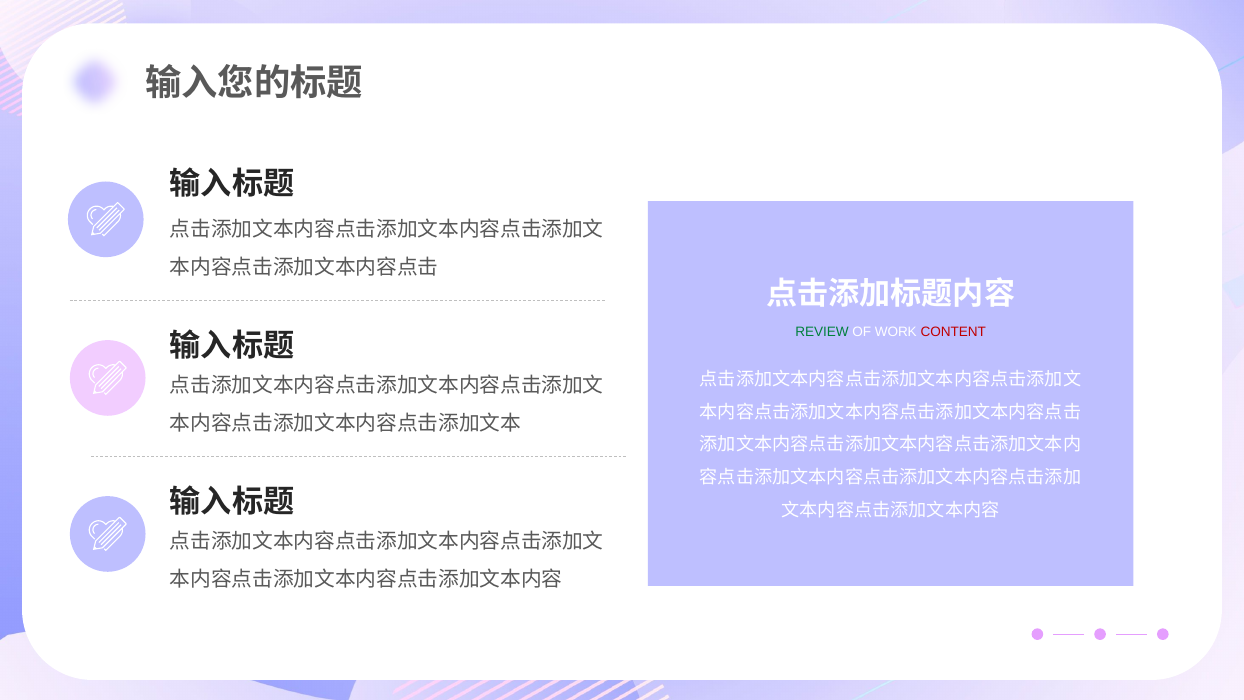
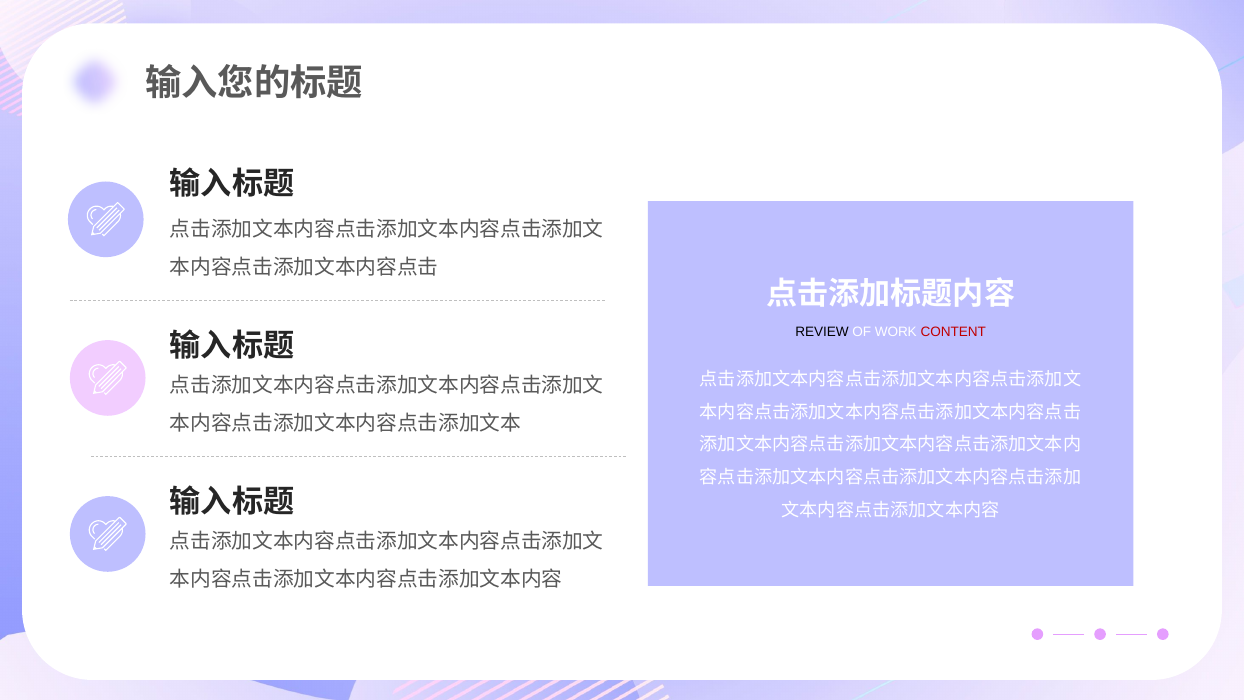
REVIEW colour: green -> black (822, 332)
